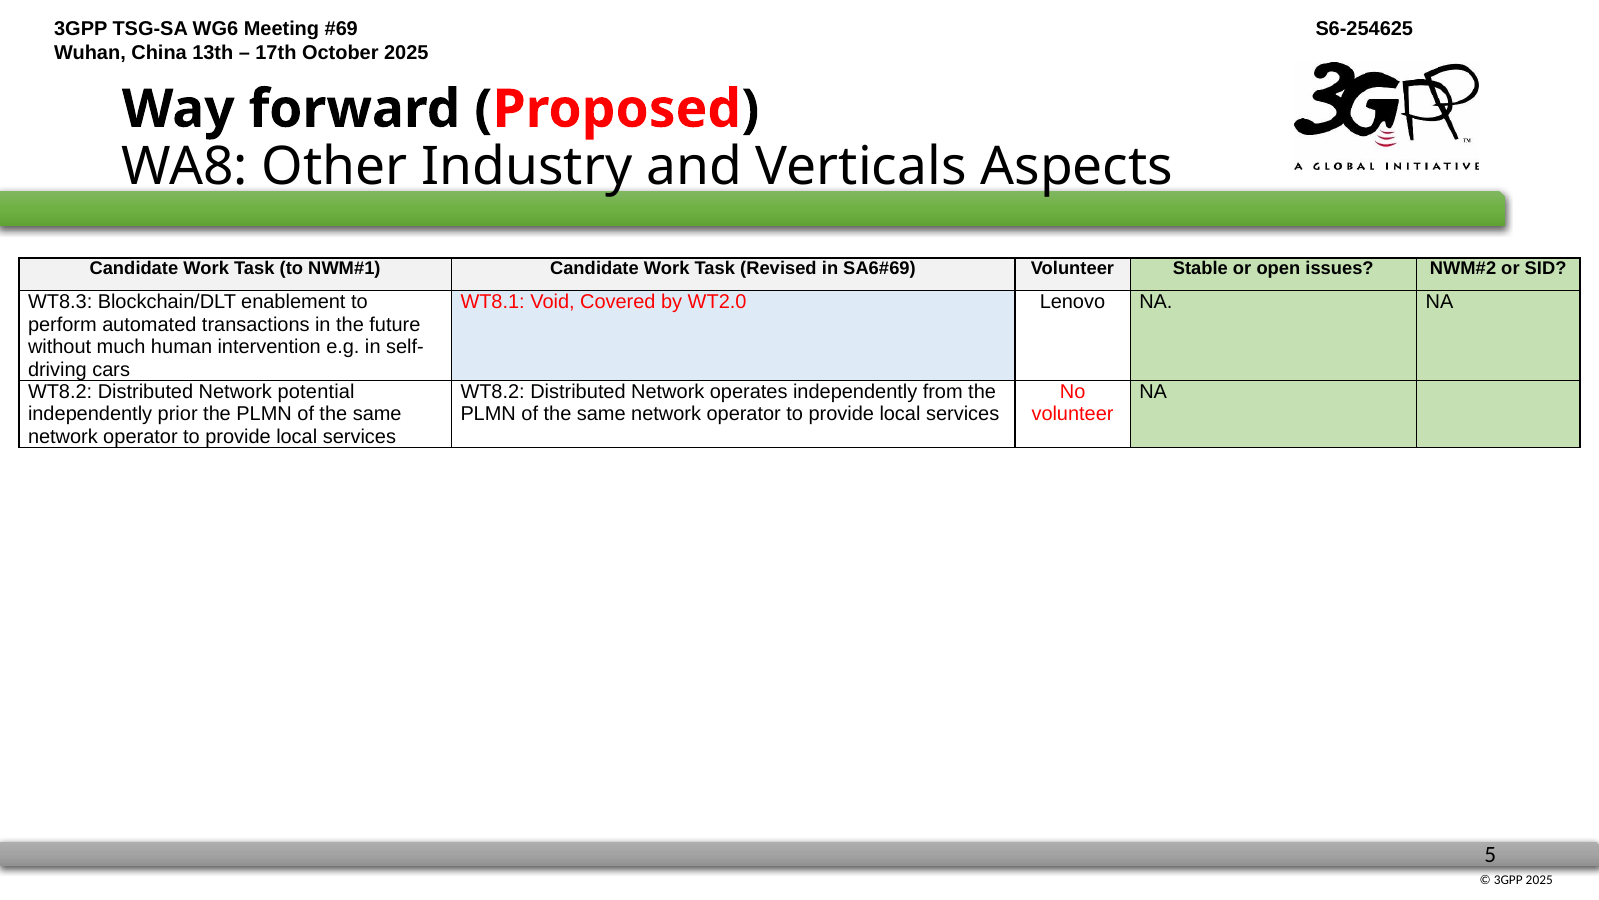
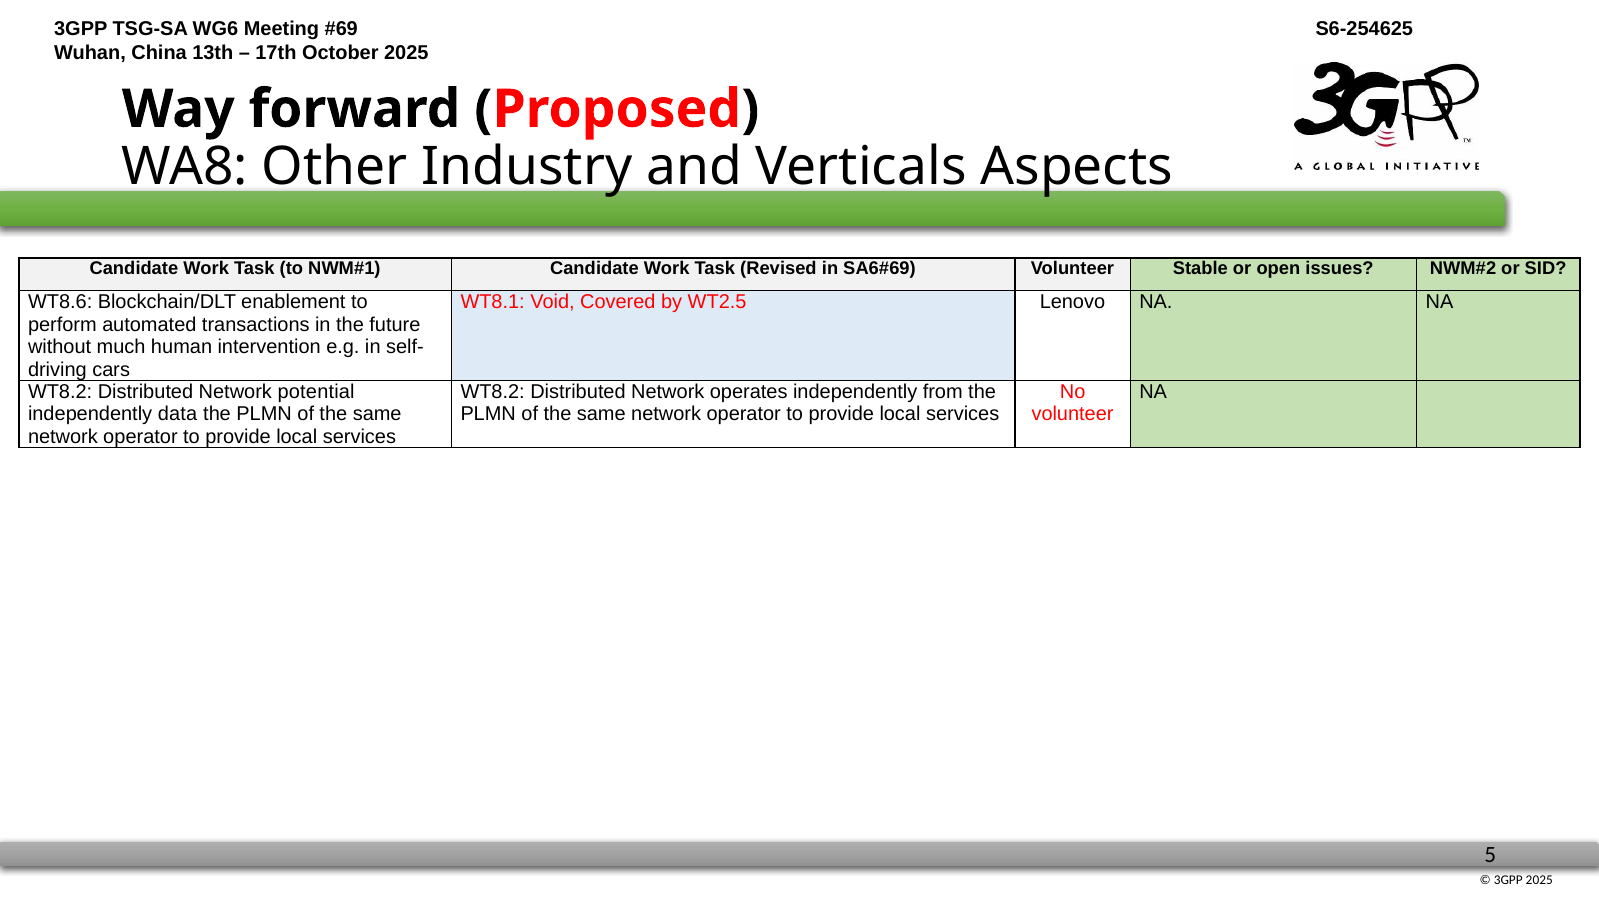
WT8.3: WT8.3 -> WT8.6 (60, 302)
WT2.0: WT2.0 -> WT2.5 (717, 302)
prior: prior -> data (178, 414)
